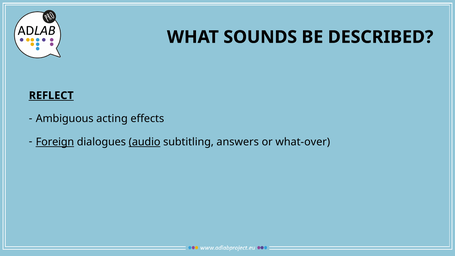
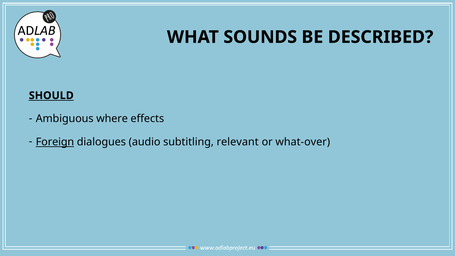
REFLECT: REFLECT -> SHOULD (51, 96)
acting: acting -> where (112, 119)
audio underline: present -> none (145, 142)
answers: answers -> relevant (238, 142)
